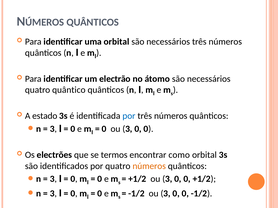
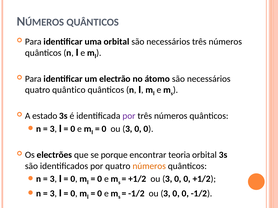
por colour: blue -> purple (129, 116)
termos: termos -> porque (114, 155)
como: como -> teoria (179, 155)
